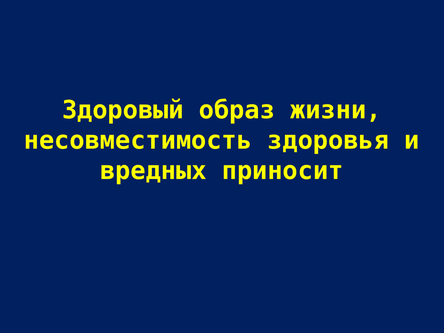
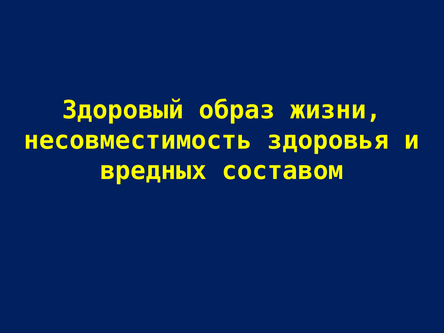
приносит: приносит -> составом (283, 171)
